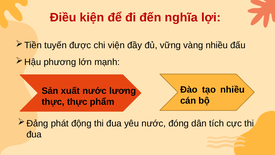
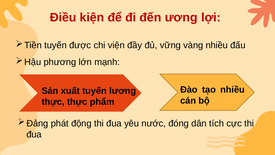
nghĩa: nghĩa -> ương (181, 17)
xuất nước: nước -> tuyến (95, 91)
